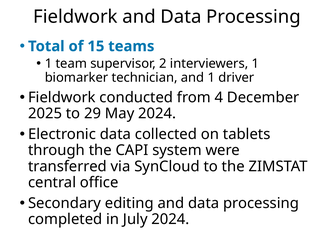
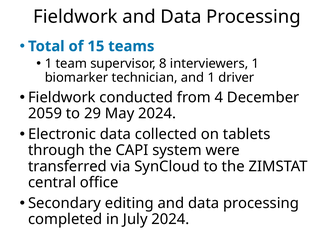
2: 2 -> 8 (163, 64)
2025: 2025 -> 2059 (45, 113)
